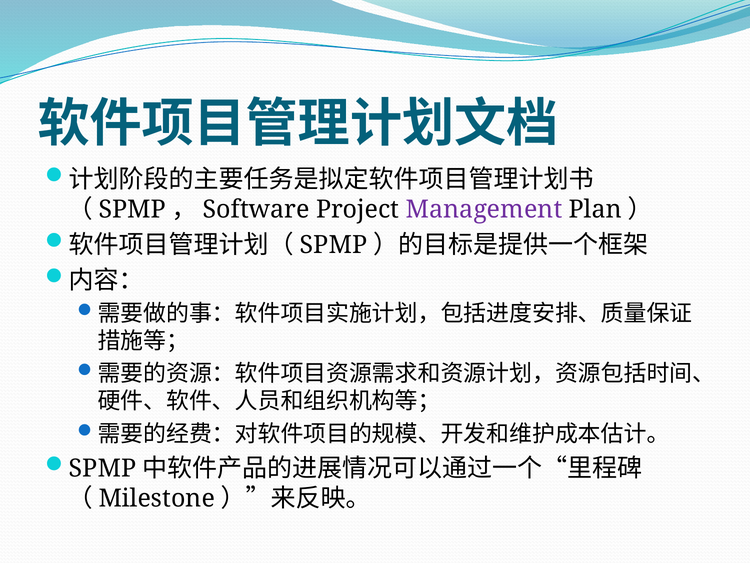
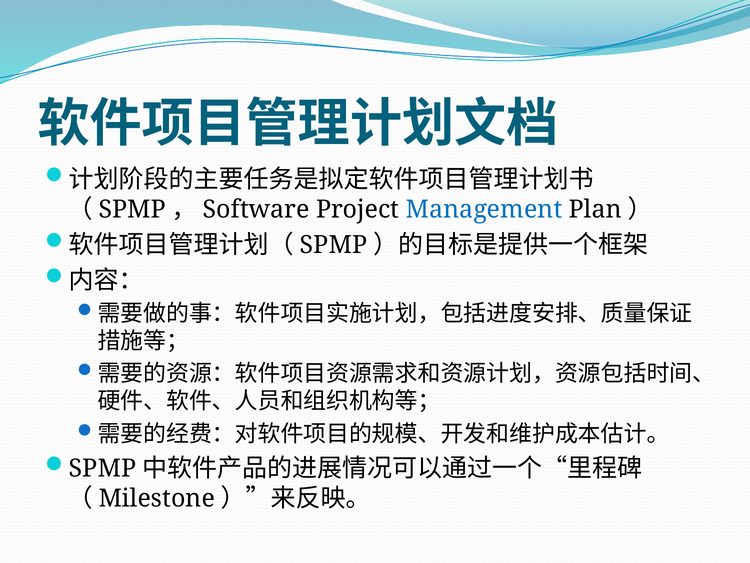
Management colour: purple -> blue (484, 209)
